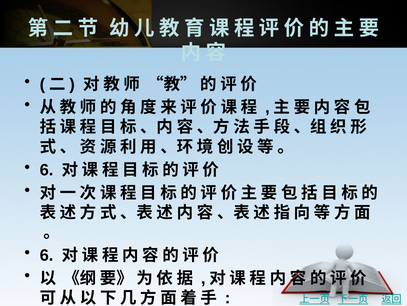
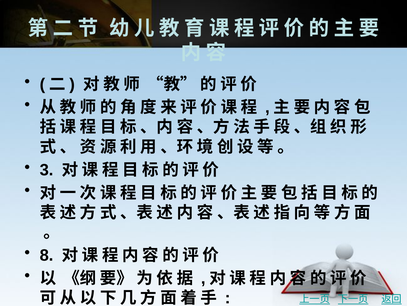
6: 6 -> 3 (47, 170)
6: 6 -> 8 (47, 255)
